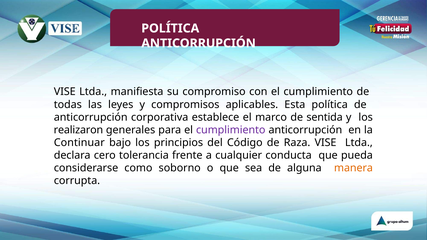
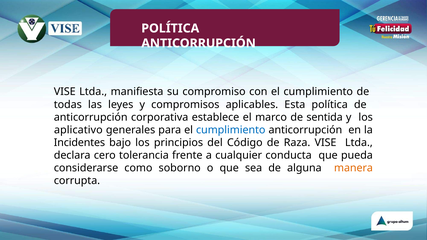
realizaron: realizaron -> aplicativo (78, 130)
cumplimiento colour: purple -> blue (231, 130)
Continuar: Continuar -> Incidentes (79, 143)
